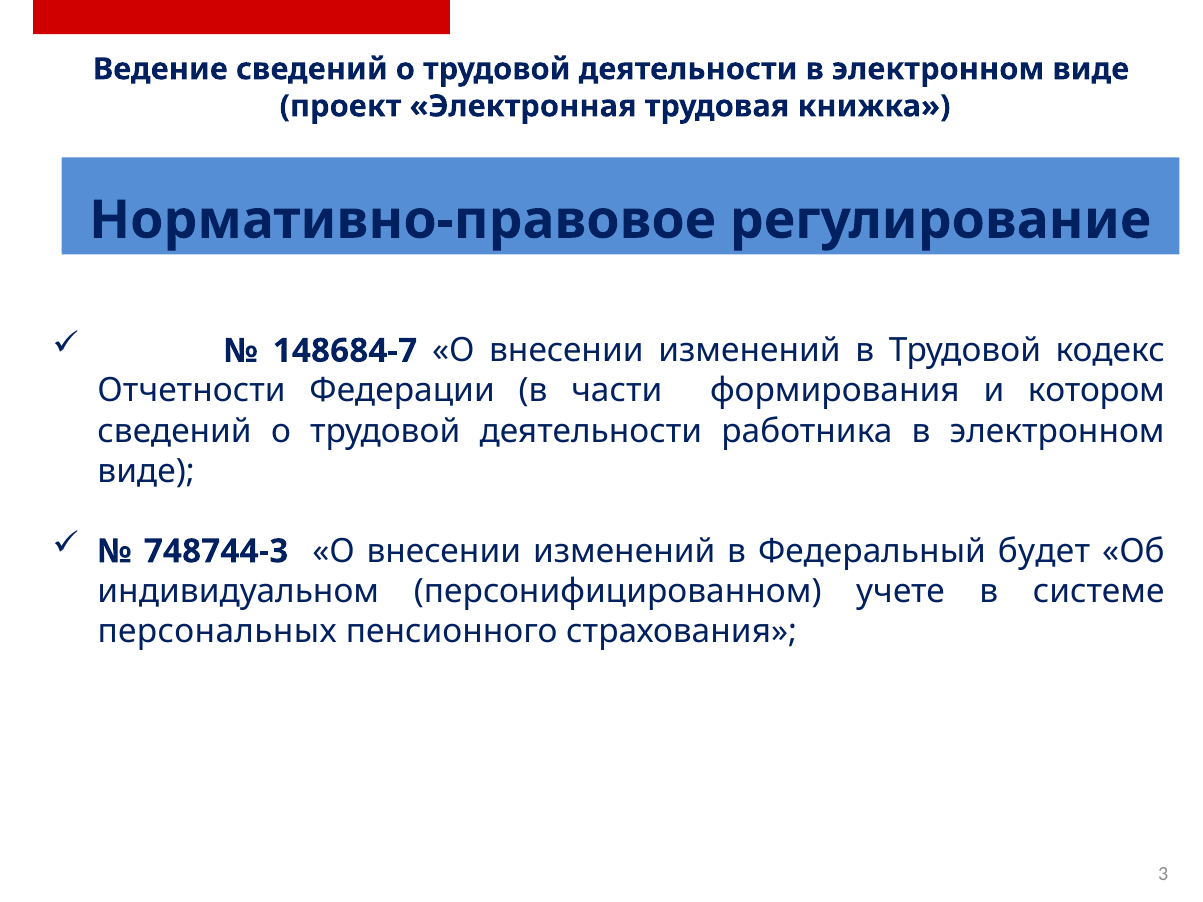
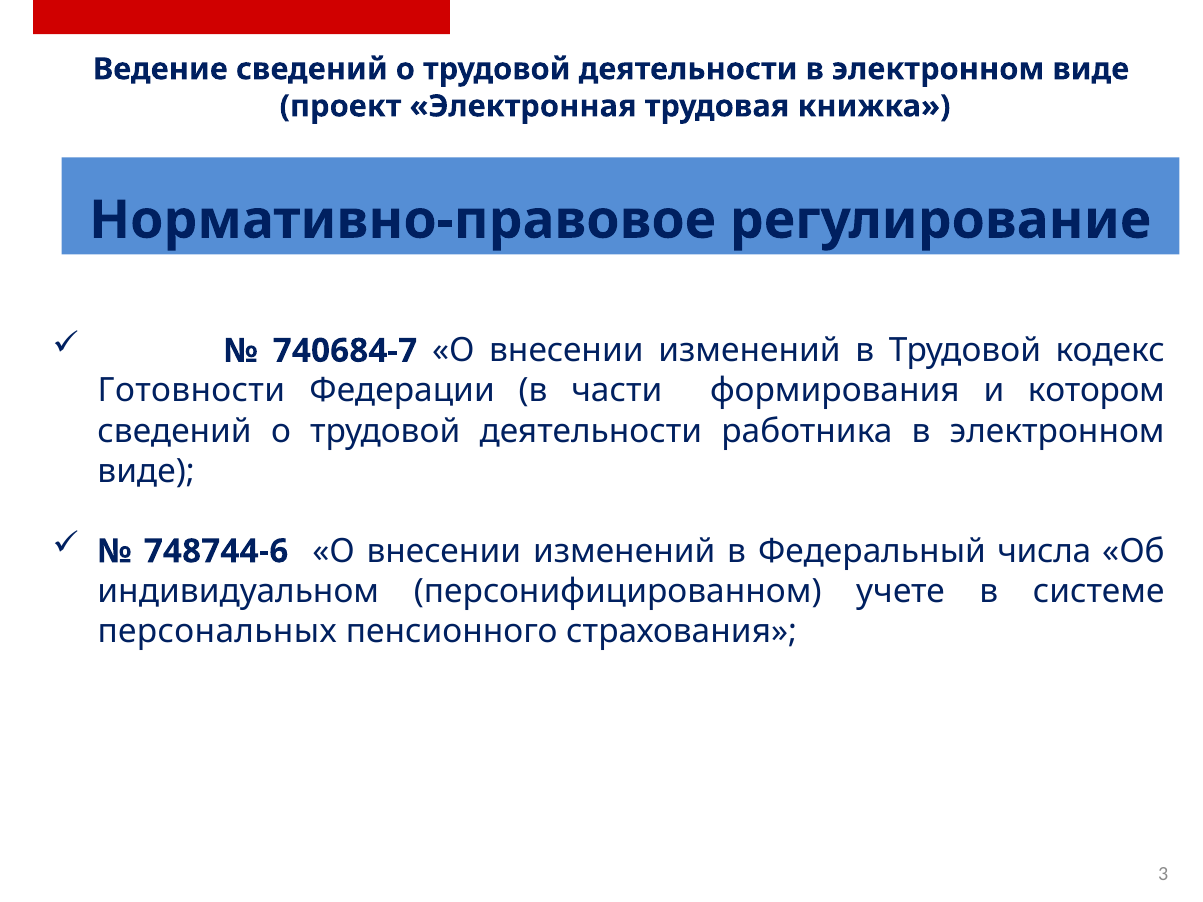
148684-7: 148684-7 -> 740684-7 (345, 351)
Отчетности: Отчетности -> Готовности (191, 391)
748744-3: 748744-3 -> 748744-6 (216, 551)
будет: будет -> числа (1044, 551)
